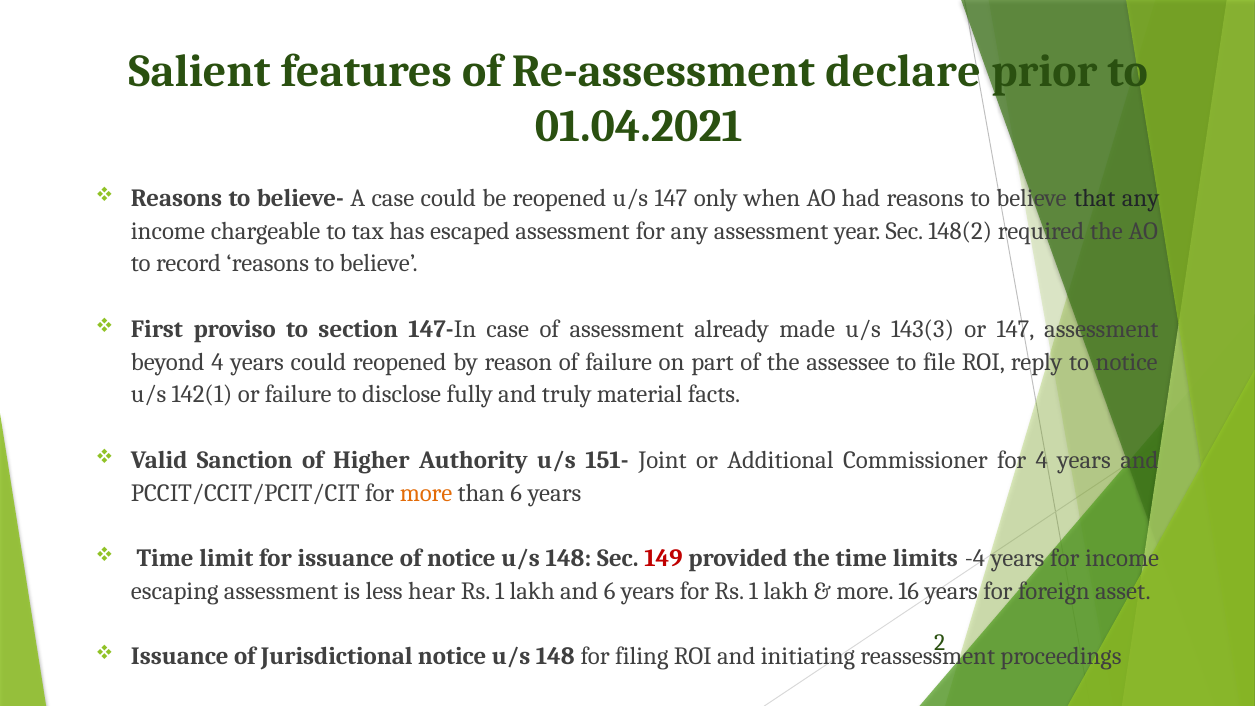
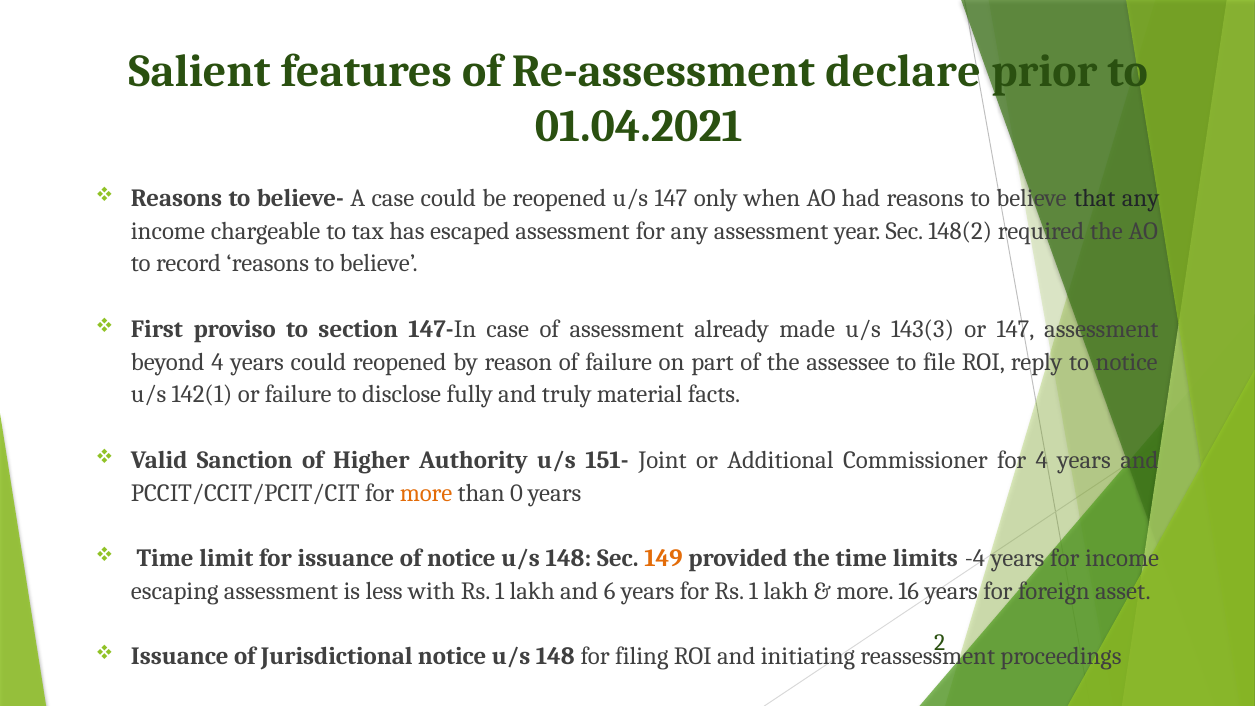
than 6: 6 -> 0 (516, 493)
149 colour: red -> orange (663, 558)
hear: hear -> with (432, 591)
